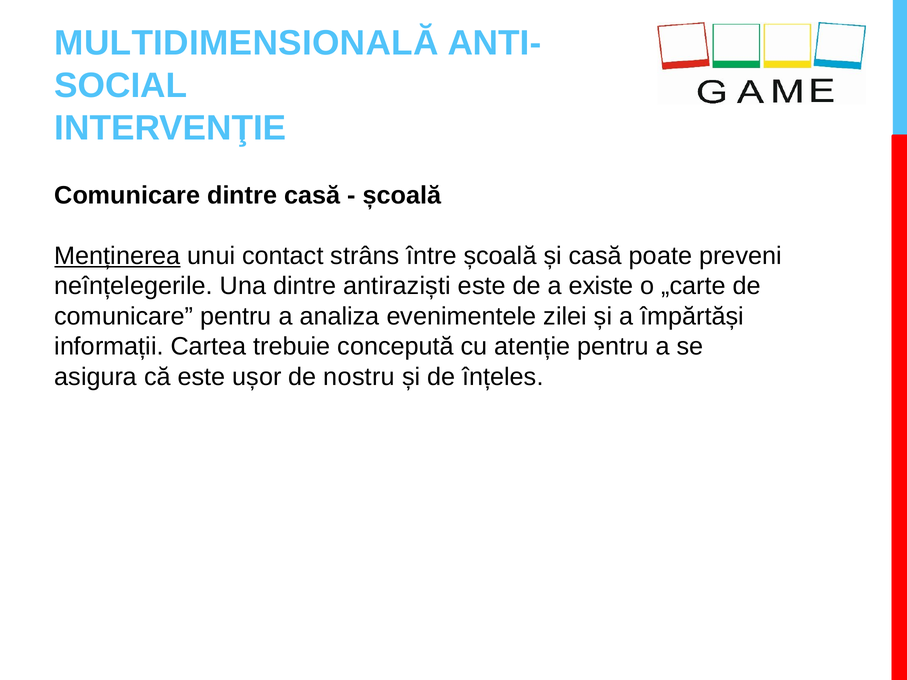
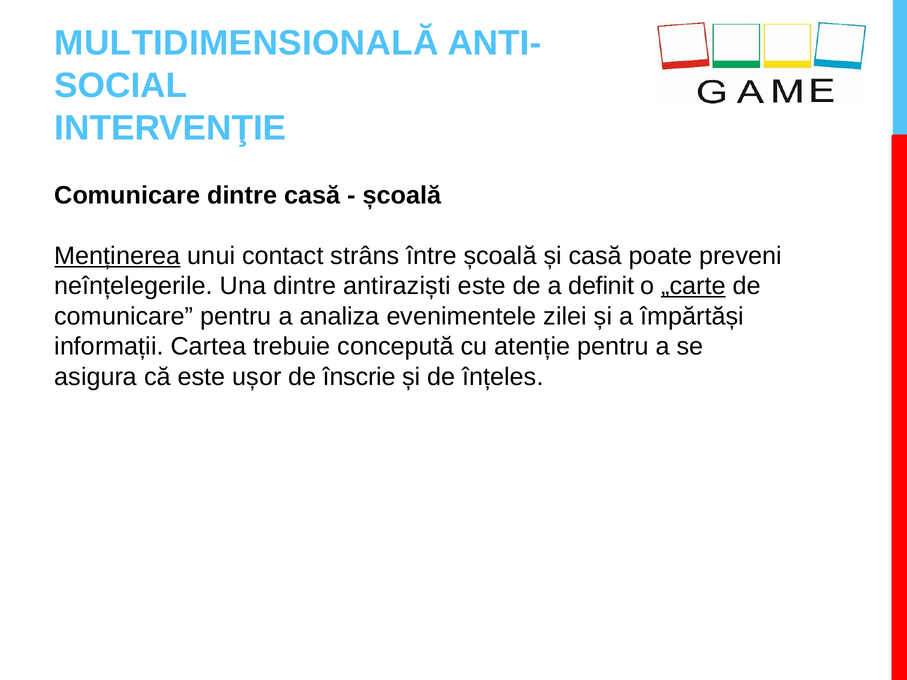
existe: existe -> definit (601, 286)
„carte underline: none -> present (693, 286)
nostru: nostru -> înscrie (359, 377)
